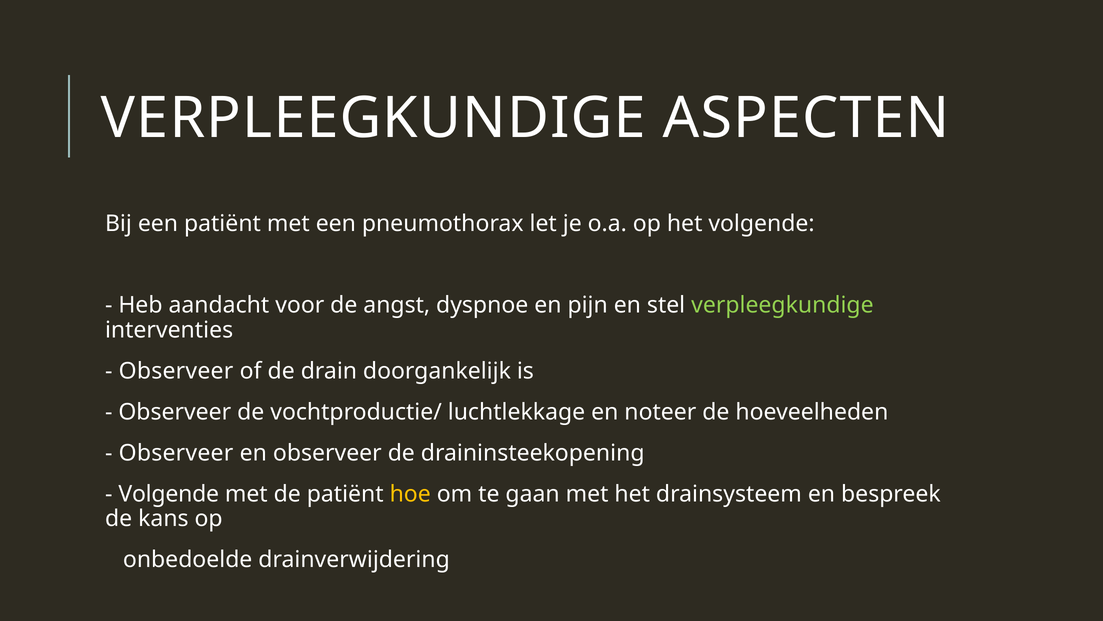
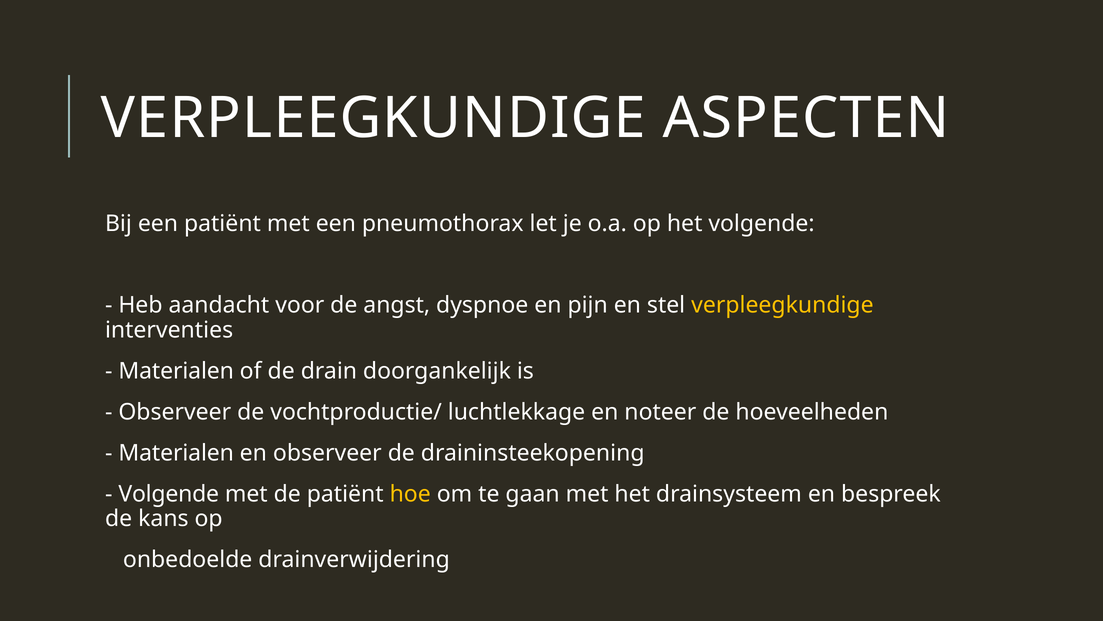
verpleegkundige colour: light green -> yellow (782, 305)
Observeer: Observeer -> Materialen (176, 371)
Observeer: Observeer -> Materialen (176, 453)
